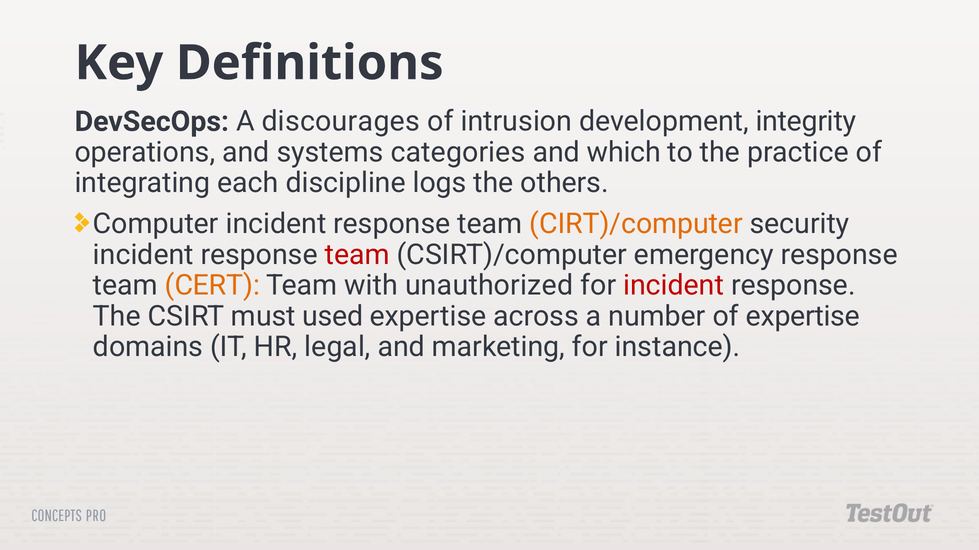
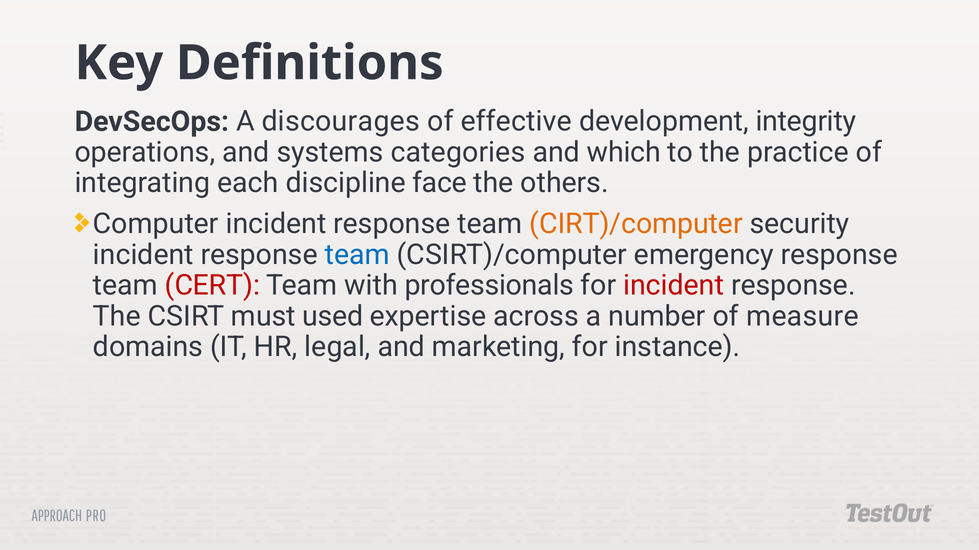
intrusion: intrusion -> effective (516, 122)
logs: logs -> face (440, 183)
team colour: red -> blue (357, 255)
CERT colour: orange -> red (212, 286)
unauthorized: unauthorized -> professionals (489, 286)
of expertise: expertise -> measure (803, 317)
CONCEPTS: CONCEPTS -> APPROACH (57, 516)
